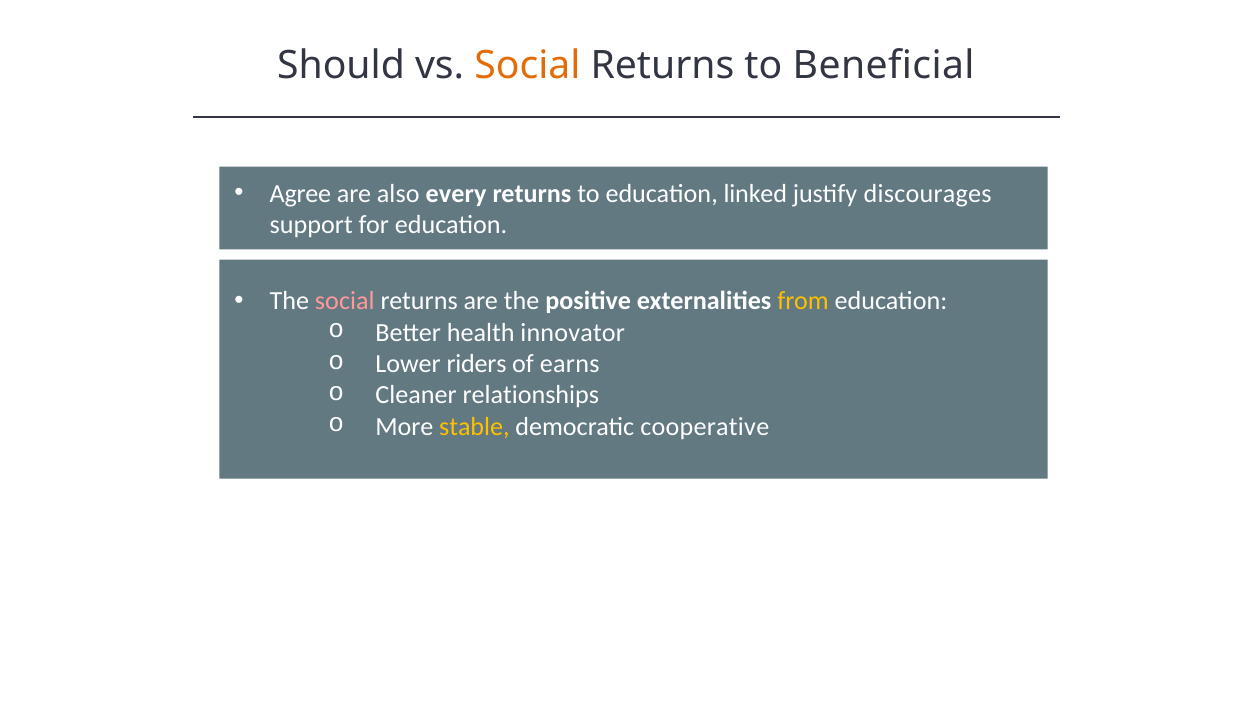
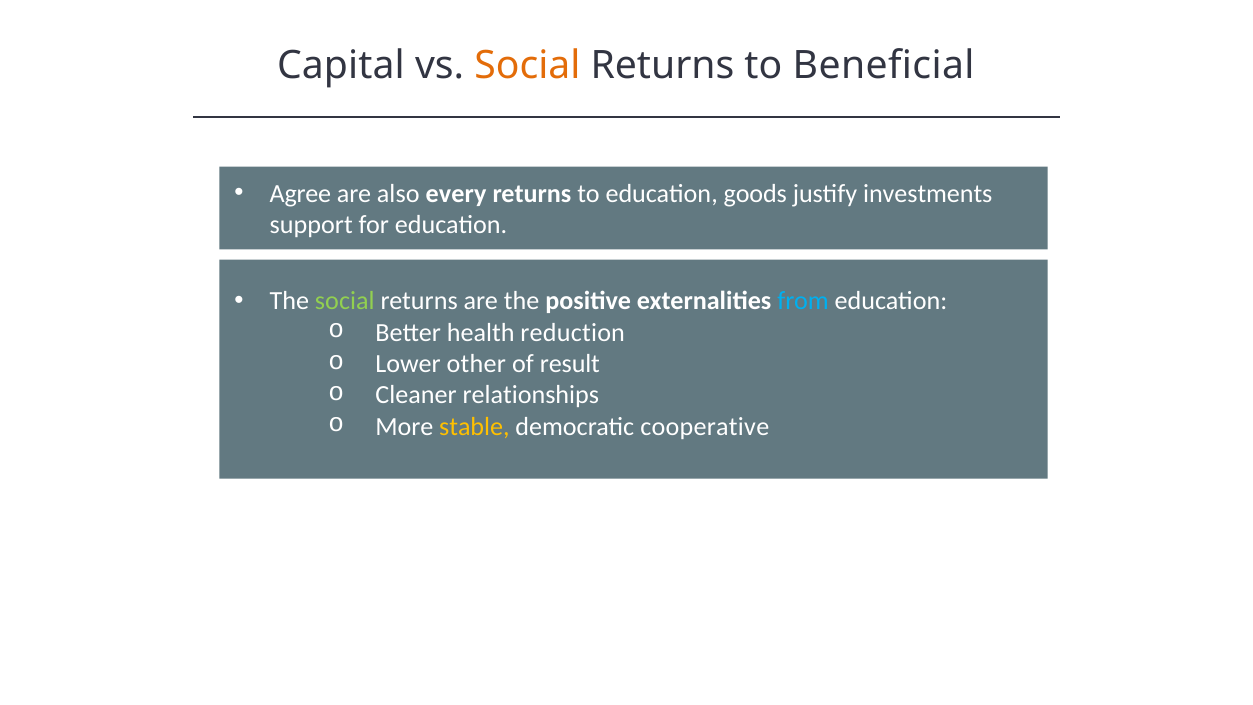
Should: Should -> Capital (341, 66)
linked: linked -> goods (755, 194)
discourages: discourages -> investments (928, 194)
social colour: pink -> light green (345, 301)
from colour: yellow -> light blue (803, 301)
innovator: innovator -> reduction (573, 333)
riders: riders -> other (476, 364)
earns: earns -> result (570, 364)
